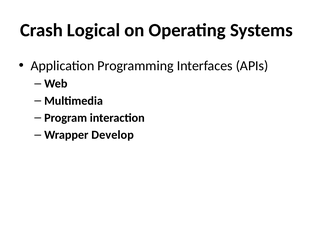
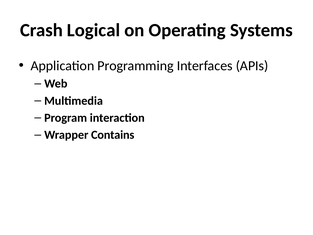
Develop: Develop -> Contains (113, 135)
